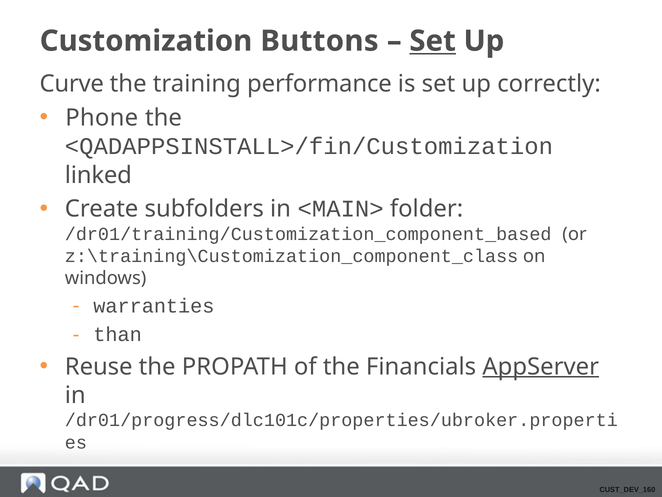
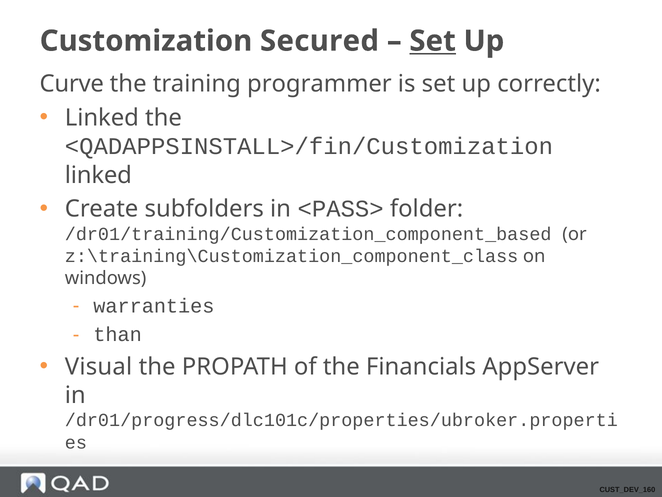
Buttons: Buttons -> Secured (319, 41)
performance: performance -> programmer (319, 84)
Phone: Phone -> Linked (102, 118)
<MAIN>: <MAIN> -> <PASS> (341, 209)
Reuse: Reuse -> Visual (99, 366)
AppServer underline: present -> none (541, 366)
